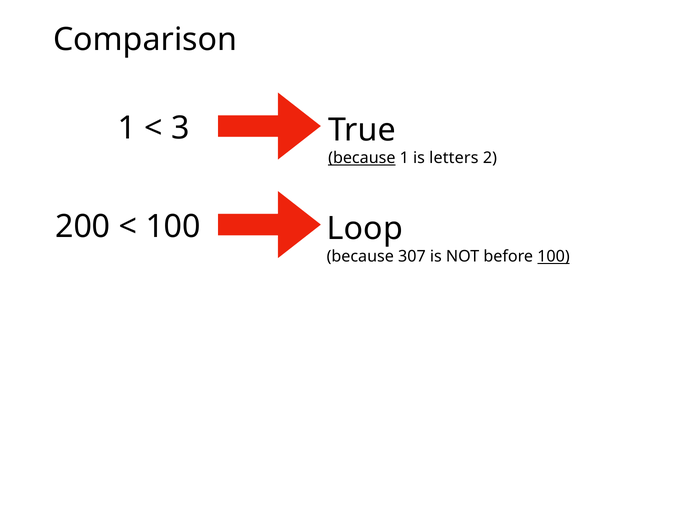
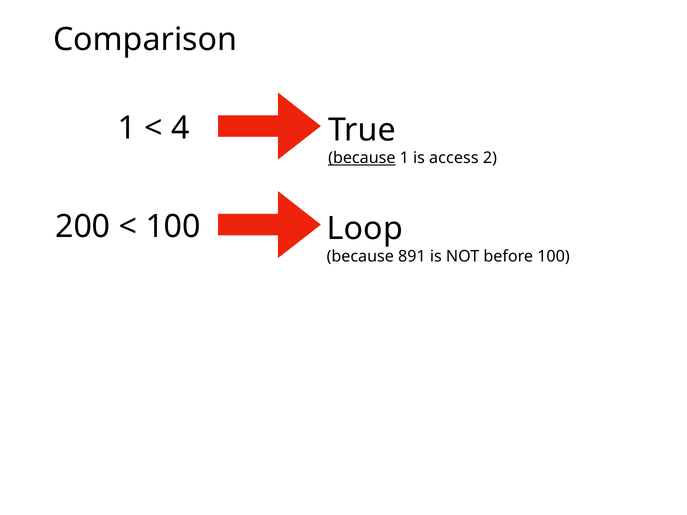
3: 3 -> 4 (180, 128)
letters: letters -> access (454, 158)
307: 307 -> 891 (412, 257)
100 underline: present -> none (553, 257)
